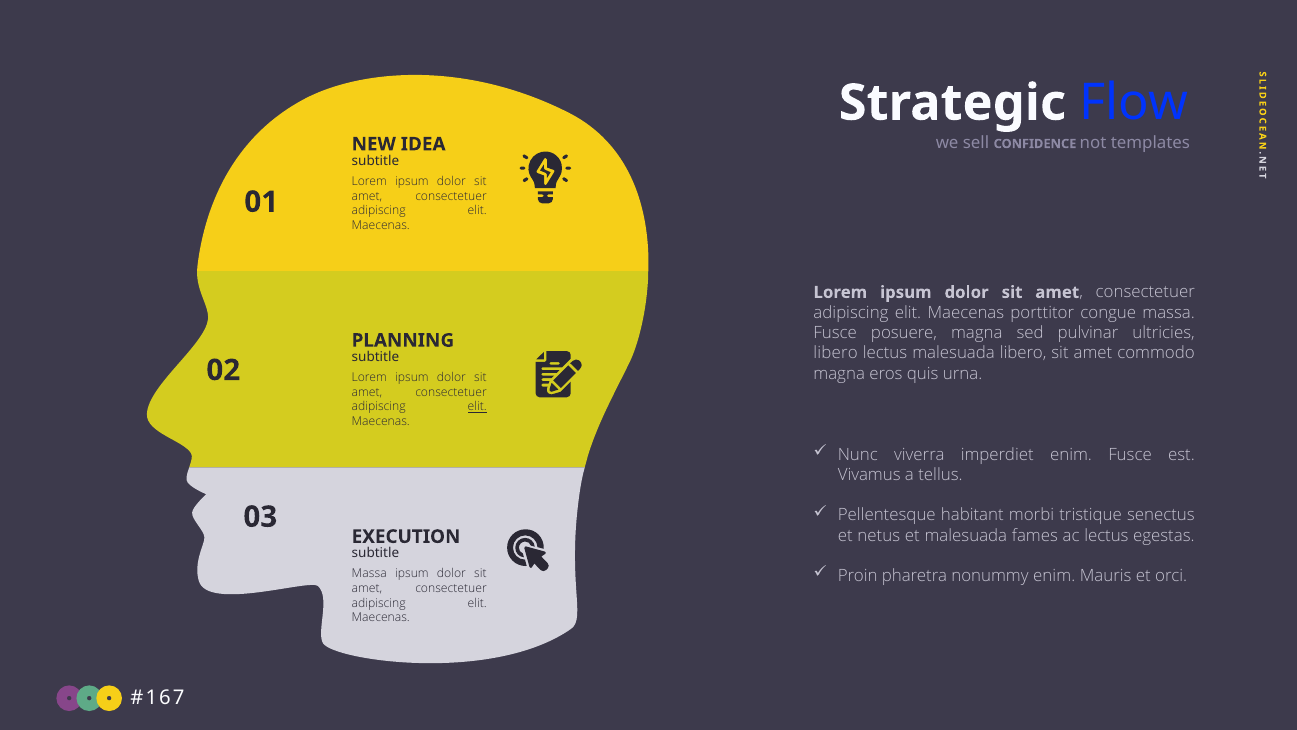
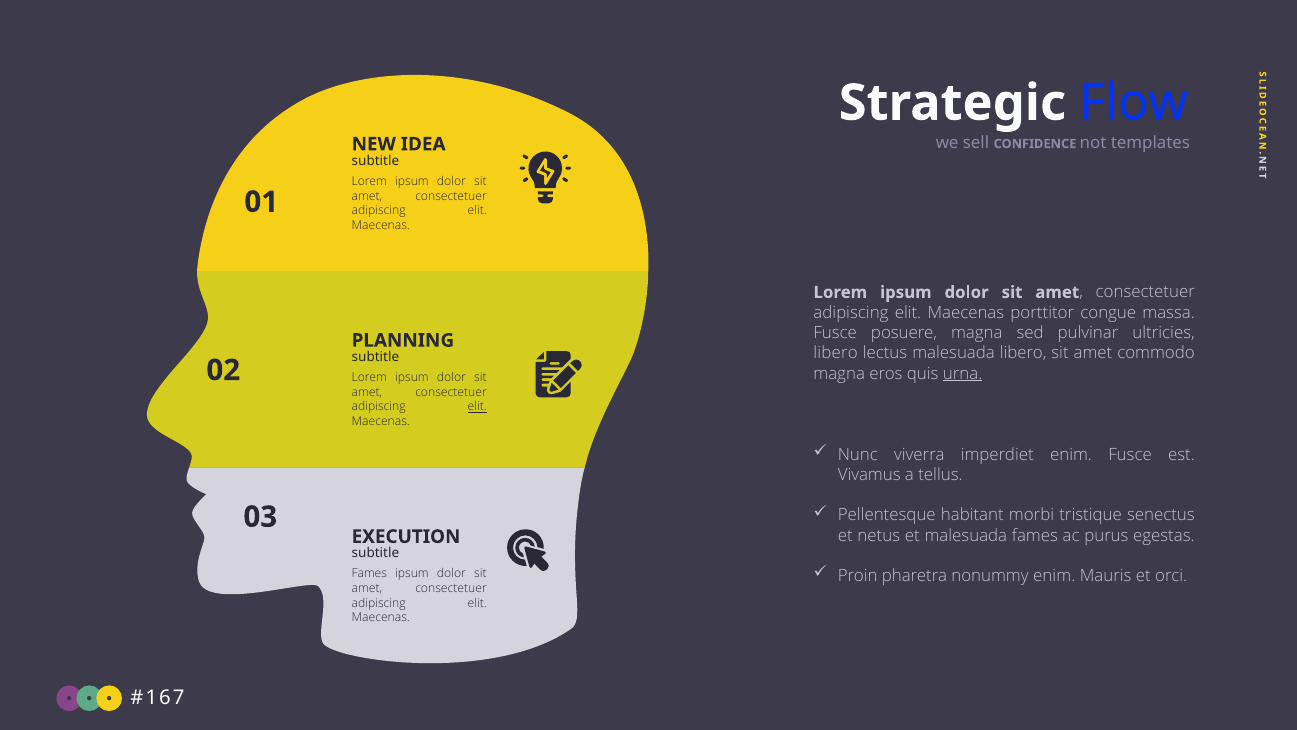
urna underline: none -> present (963, 373)
ac lectus: lectus -> purus (1106, 535)
Massa: Massa -> Fames (369, 574)
